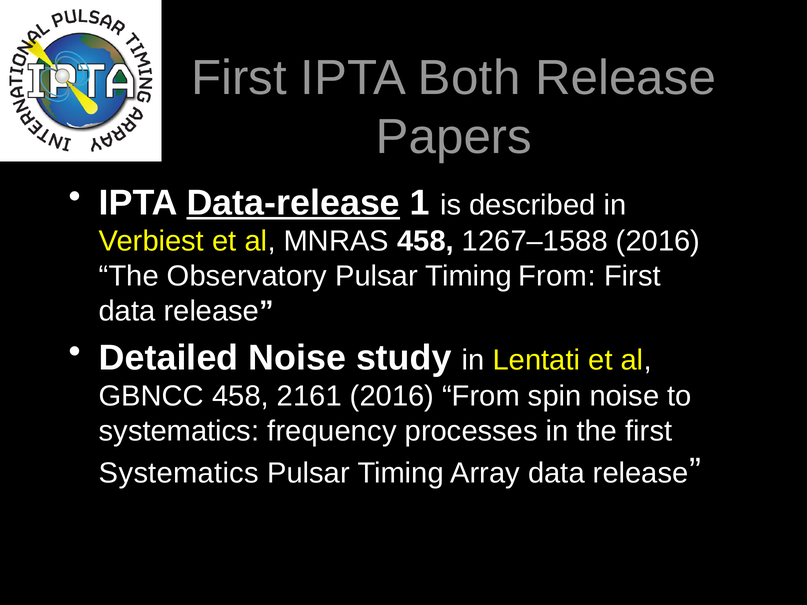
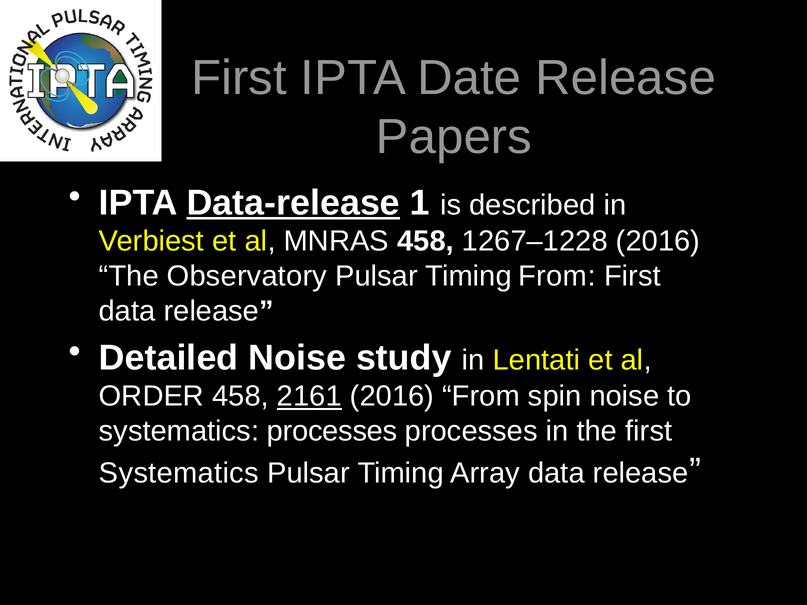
Both: Both -> Date (469, 78)
1267–1588: 1267–1588 -> 1267–1228 (535, 241)
GBNCC: GBNCC -> ORDER (151, 397)
2161 underline: none -> present (309, 397)
systematics frequency: frequency -> processes (332, 431)
